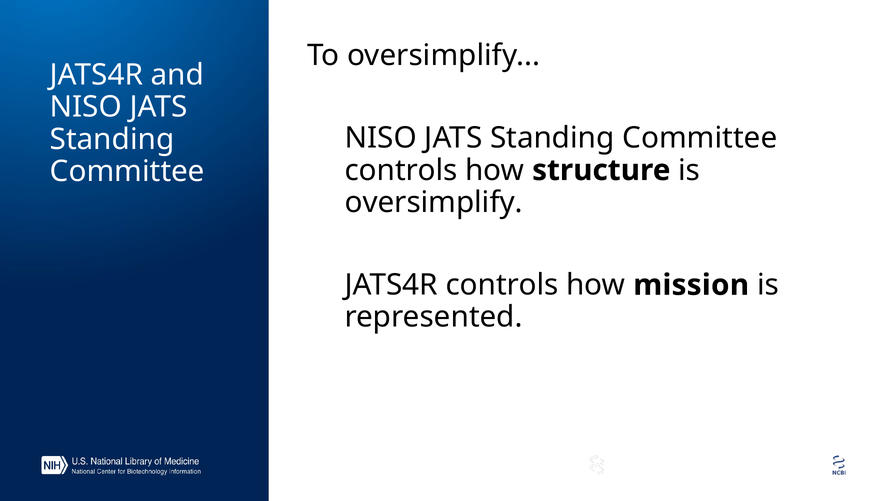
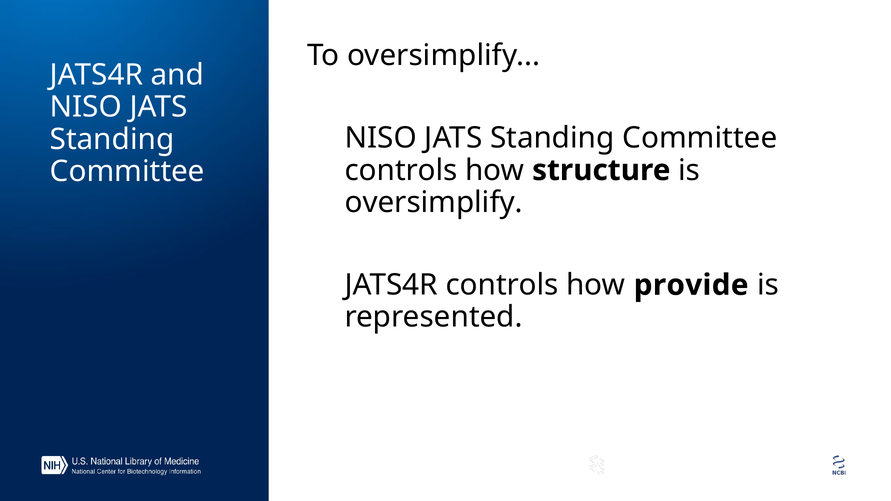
mission: mission -> provide (691, 285)
